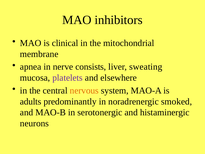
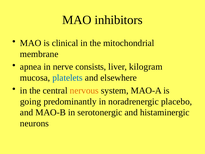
sweating: sweating -> kilogram (146, 67)
platelets colour: purple -> blue (68, 78)
adults: adults -> going (31, 101)
smoked: smoked -> placebo (177, 101)
